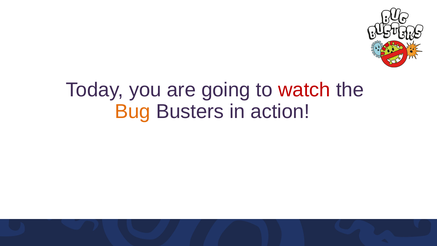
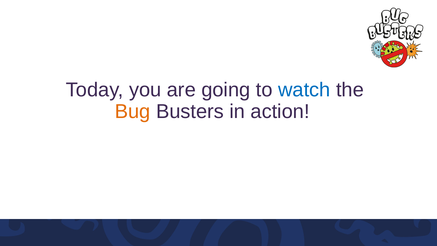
watch colour: red -> blue (304, 90)
